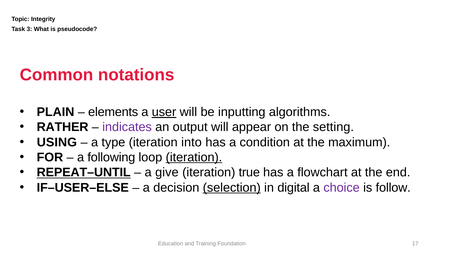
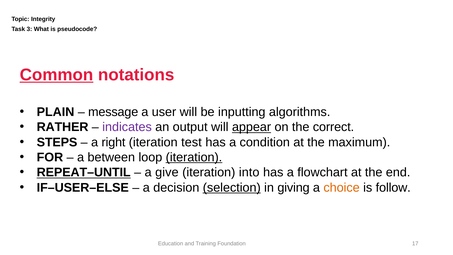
Common underline: none -> present (56, 75)
elements: elements -> message (113, 112)
user underline: present -> none (164, 112)
appear underline: none -> present (252, 127)
setting: setting -> correct (334, 127)
USING: USING -> STEPS (57, 142)
type: type -> right (114, 142)
into: into -> test (191, 142)
following: following -> between (111, 157)
true: true -> into (249, 172)
digital: digital -> giving (294, 187)
choice colour: purple -> orange (342, 187)
